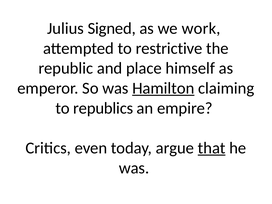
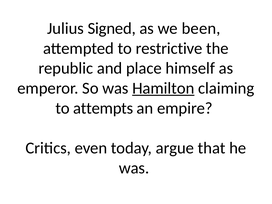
work: work -> been (201, 28)
republics: republics -> attempts (103, 108)
that underline: present -> none (212, 148)
